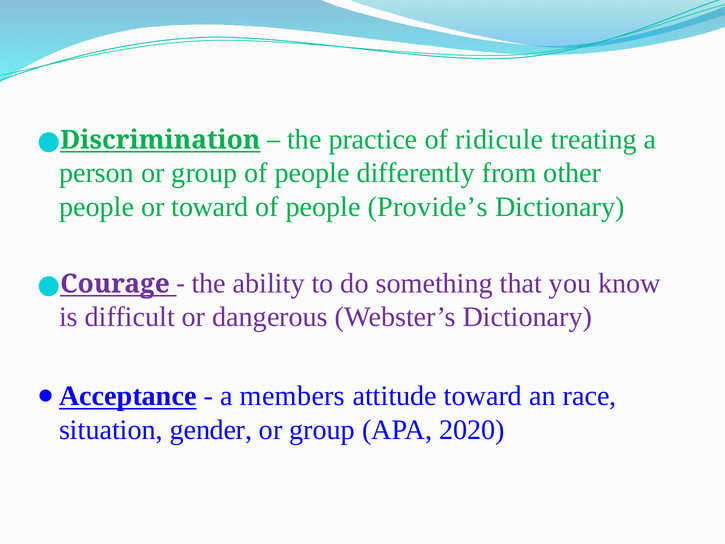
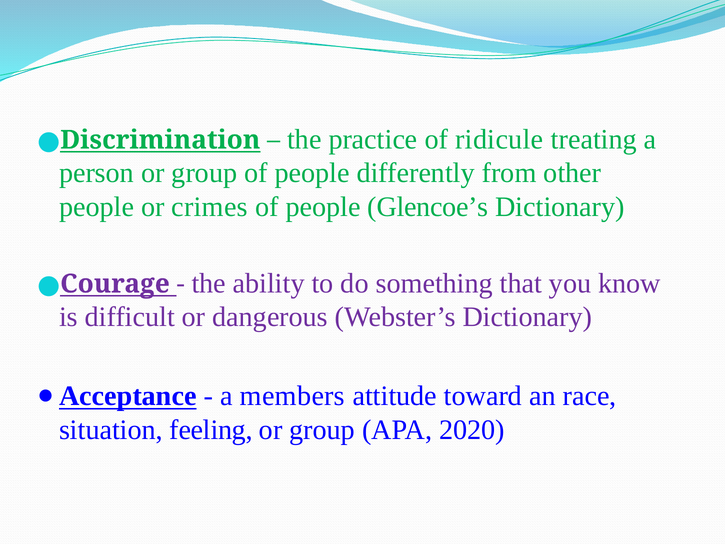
or toward: toward -> crimes (210, 207)
Provide’s: Provide’s -> Glencoe’s (428, 207)
gender: gender -> feeling (211, 430)
